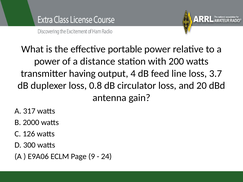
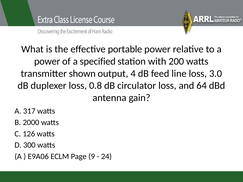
distance: distance -> specified (98, 61)
having: having -> shown (82, 74)
3.7: 3.7 -> 3.0 (216, 74)
20: 20 -> 64 (202, 86)
